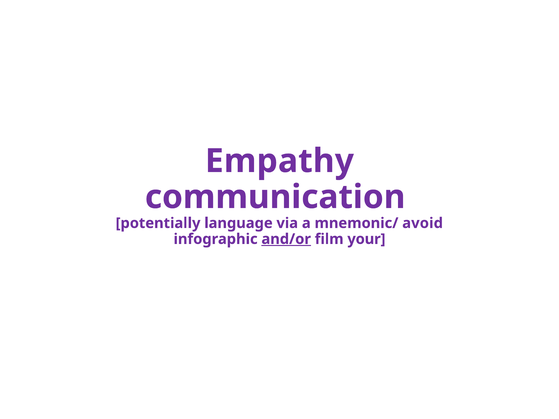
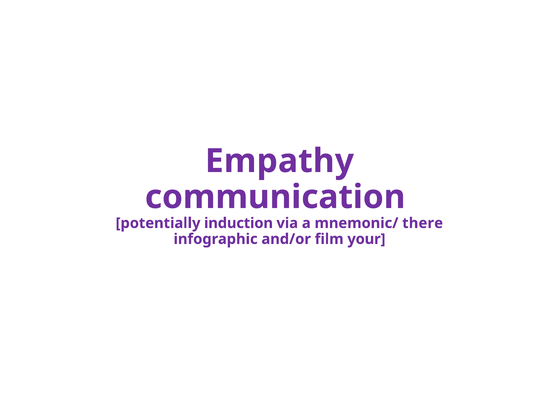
language: language -> induction (239, 223)
avoid: avoid -> there (423, 223)
and/or underline: present -> none (286, 239)
